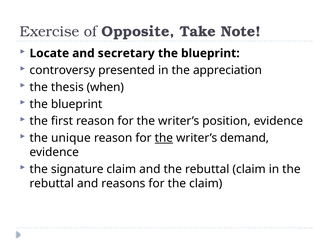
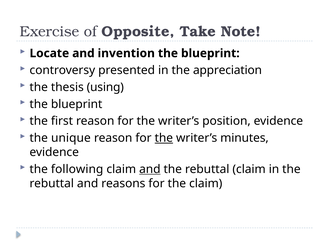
secretary: secretary -> invention (126, 53)
when: when -> using (105, 87)
demand: demand -> minutes (244, 138)
signature: signature -> following (77, 170)
and underline: none -> present (150, 170)
